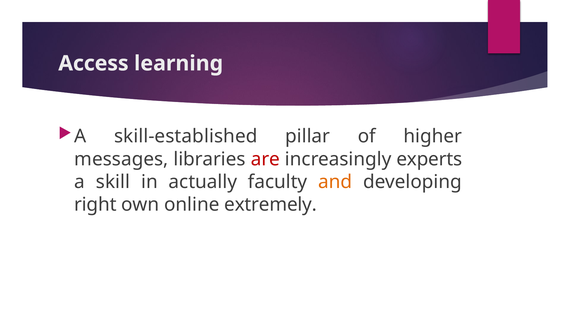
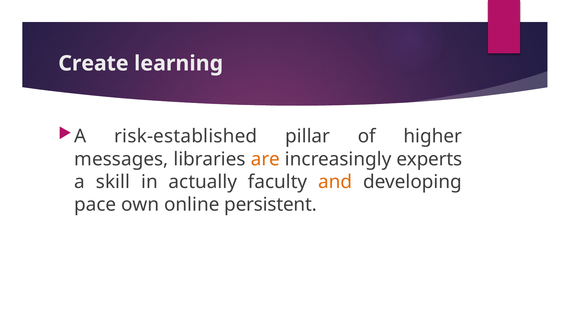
Access: Access -> Create (93, 64)
skill-established: skill-established -> risk-established (186, 137)
are colour: red -> orange (265, 159)
right: right -> pace (95, 205)
extremely: extremely -> persistent (271, 205)
